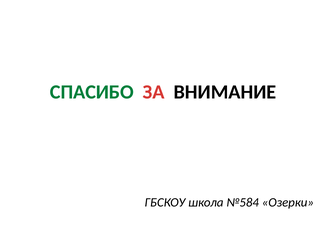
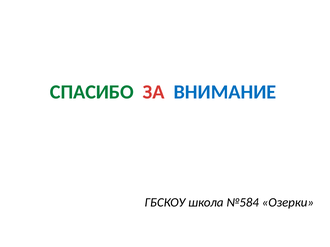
ВНИМАНИЕ colour: black -> blue (225, 92)
